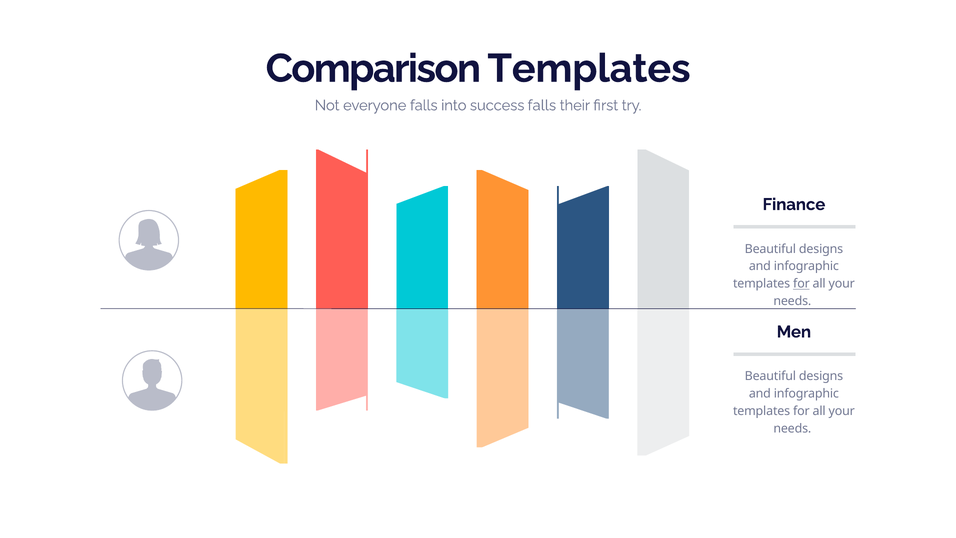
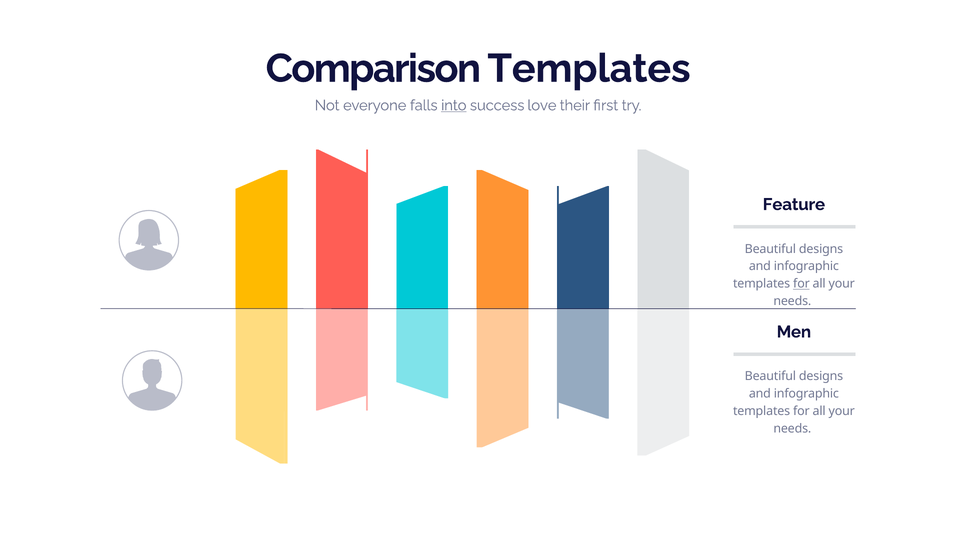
into underline: none -> present (454, 105)
success falls: falls -> love (542, 105)
Finance: Finance -> Feature (794, 204)
